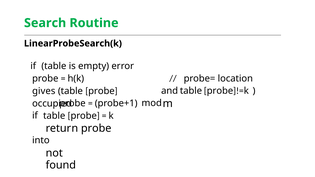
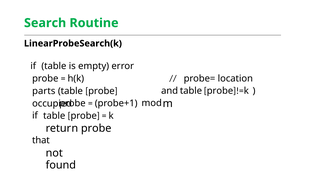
gives: gives -> parts (44, 91)
into: into -> that (41, 140)
